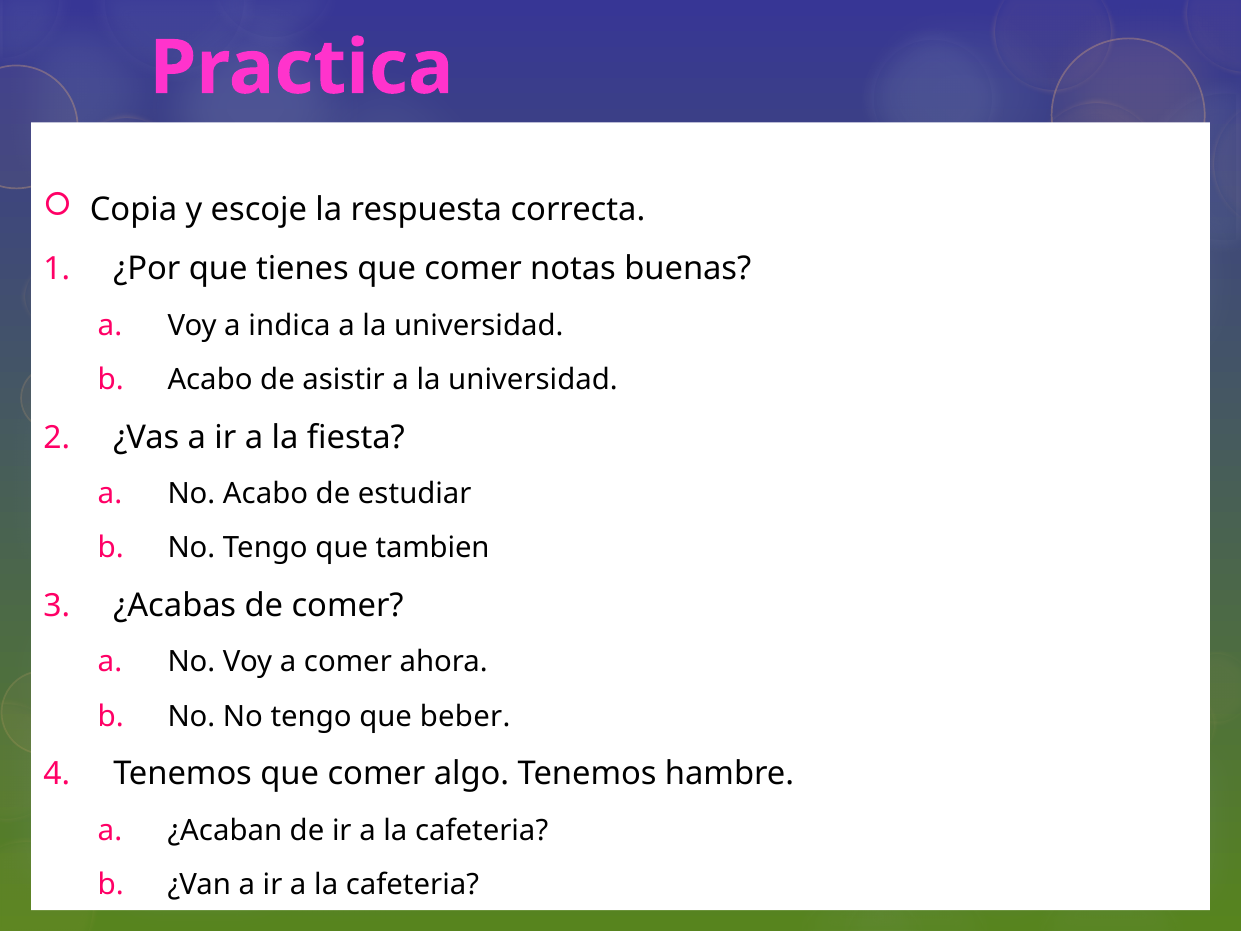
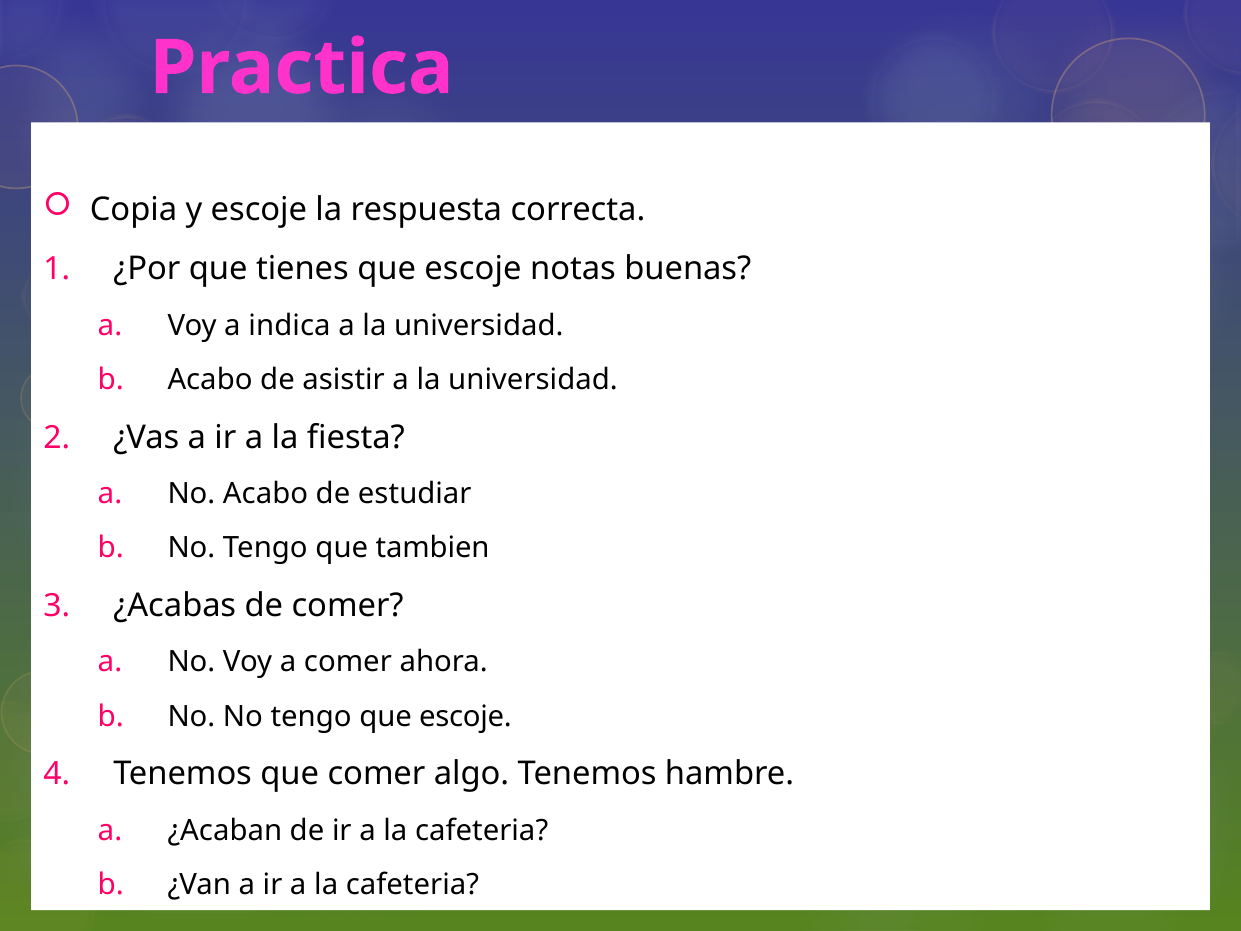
tienes que comer: comer -> escoje (473, 269)
tengo que beber: beber -> escoje (465, 716)
